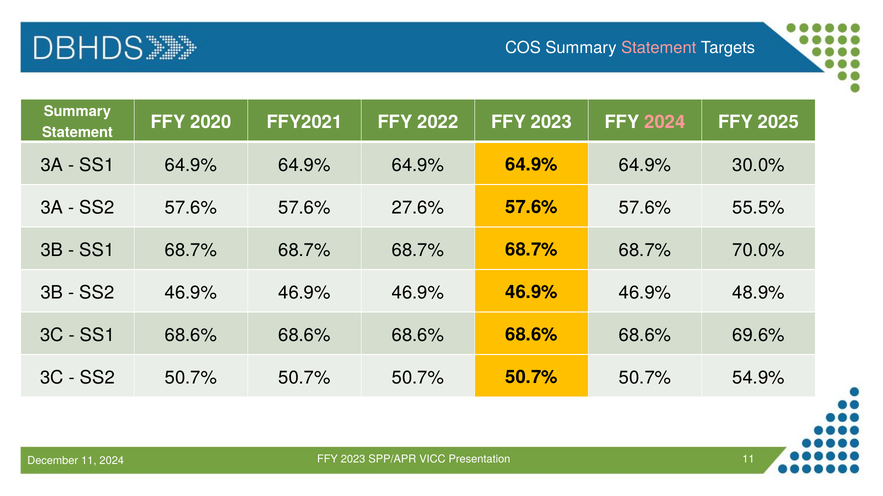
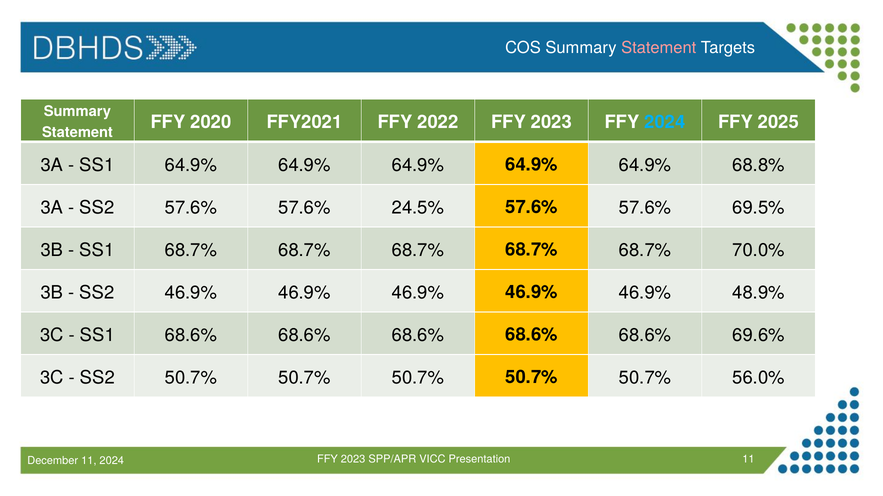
2024 colour: pink -> light blue (665, 122)
30.0%: 30.0% -> 68.8% (759, 166)
27.6%: 27.6% -> 24.5% (418, 208)
55.5%: 55.5% -> 69.5% (759, 208)
54.9%: 54.9% -> 56.0% (759, 378)
